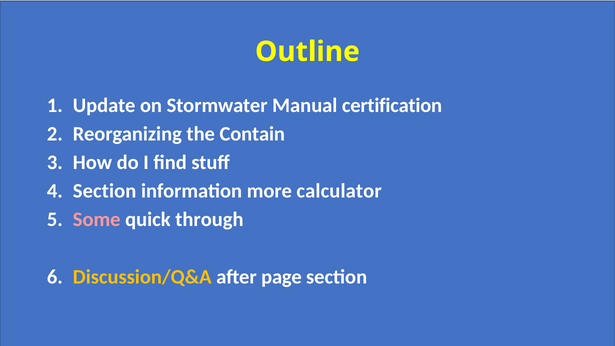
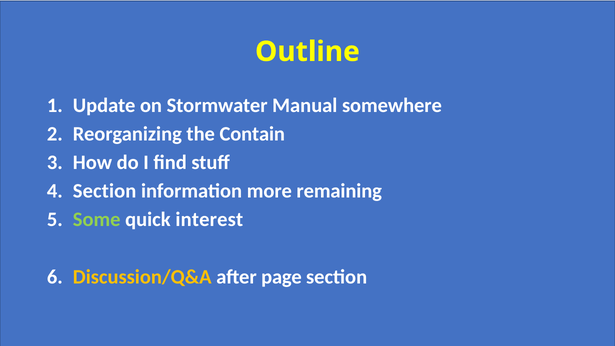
certification: certification -> somewhere (392, 105)
calculator: calculator -> remaining (339, 191)
Some colour: pink -> light green (97, 220)
through: through -> interest (209, 220)
